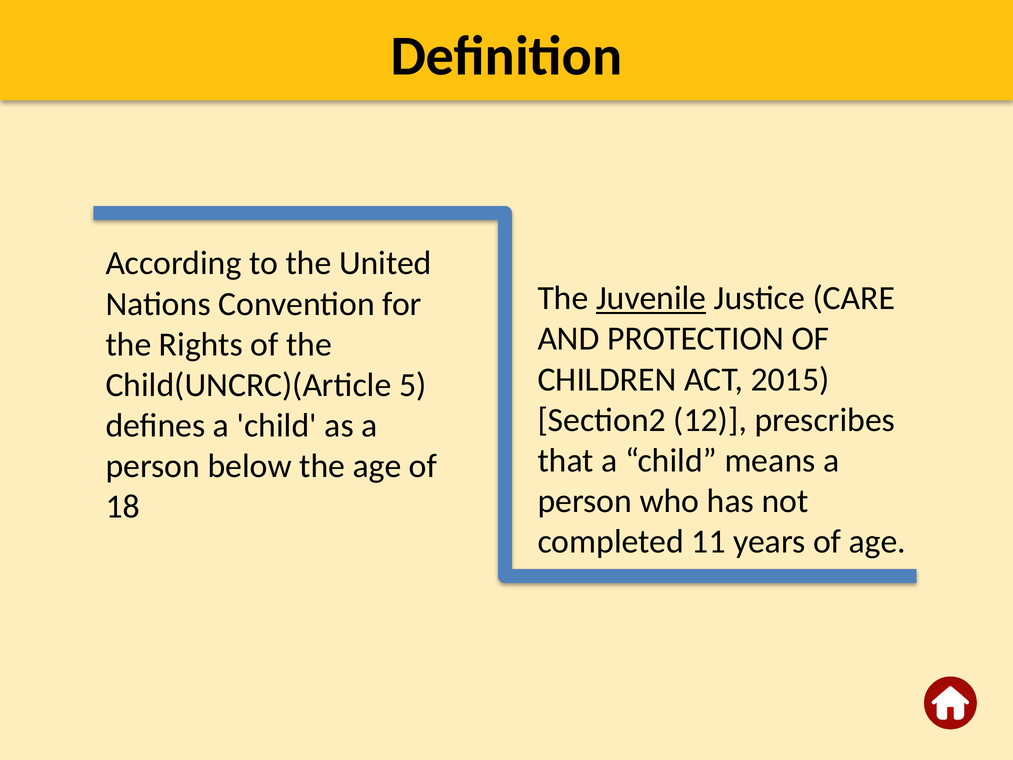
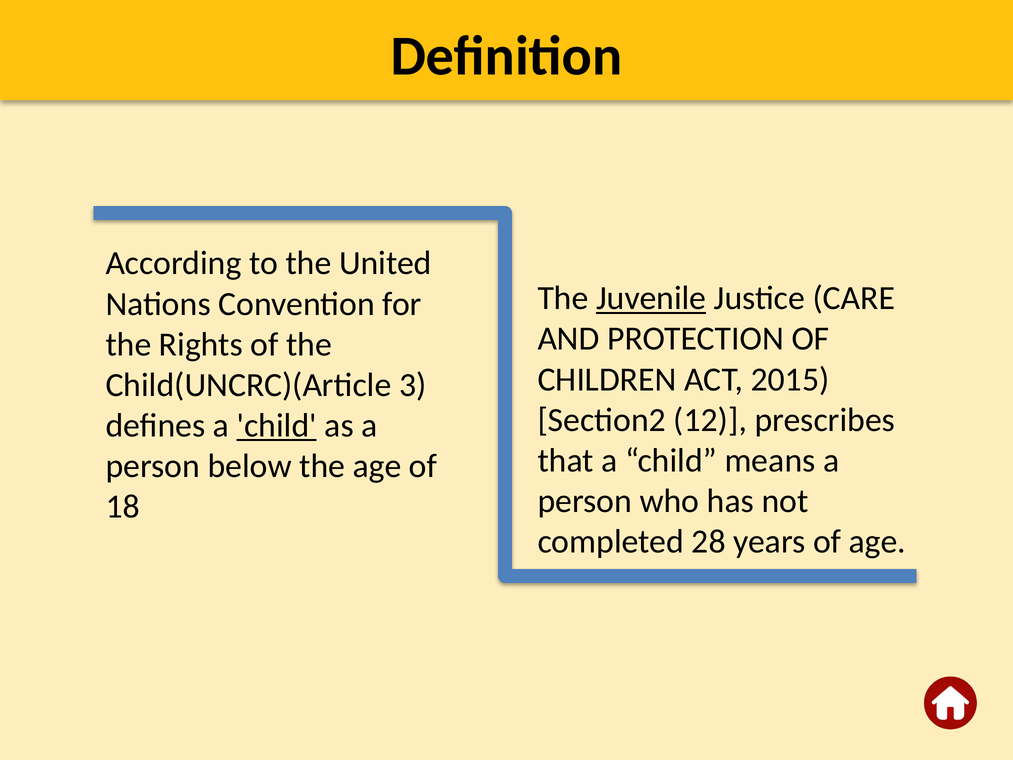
5: 5 -> 3 (413, 385)
child underline: none -> present (277, 425)
11: 11 -> 28 (709, 541)
